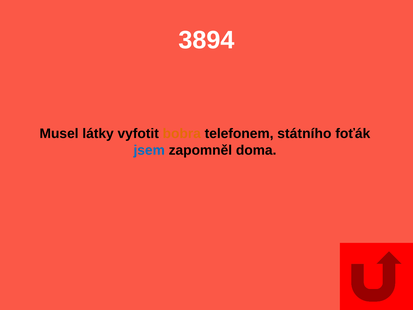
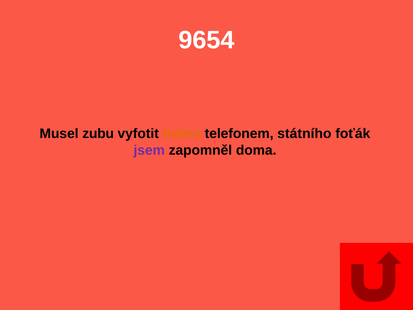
3894: 3894 -> 9654 (206, 40)
látky: látky -> zubu (98, 134)
jsem colour: blue -> purple (149, 150)
